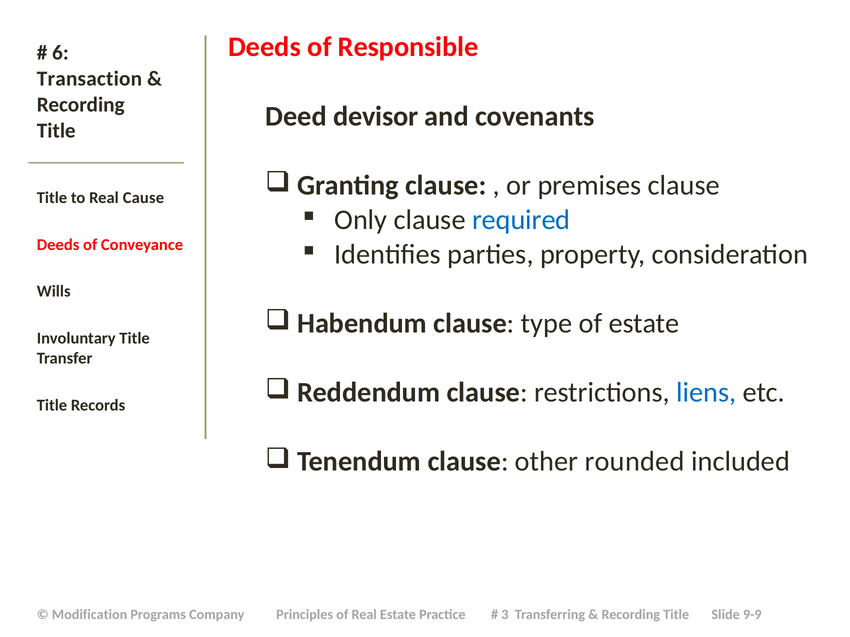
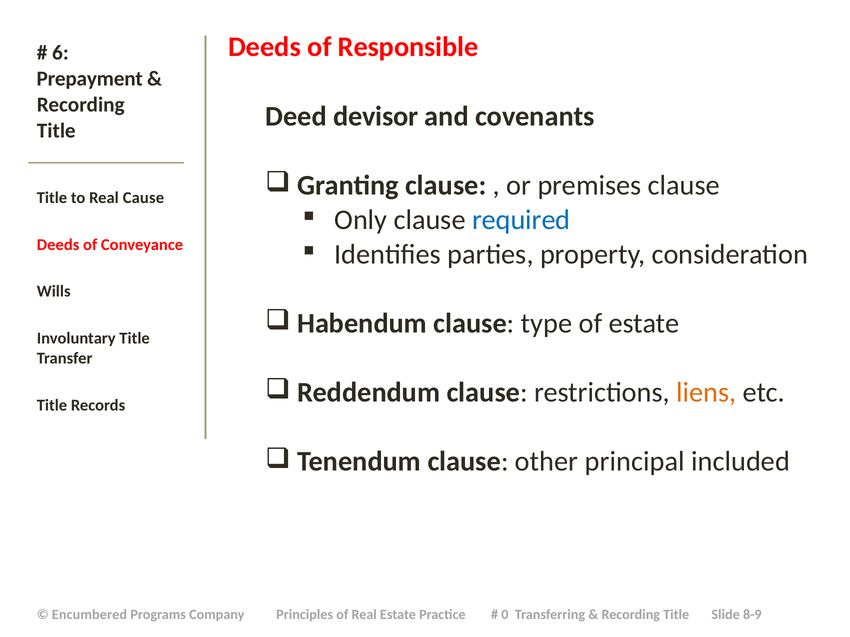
Transaction: Transaction -> Prepayment (90, 79)
liens colour: blue -> orange (706, 393)
rounded: rounded -> principal (635, 462)
Modification: Modification -> Encumbered (89, 615)
3: 3 -> 0 (505, 615)
9-9: 9-9 -> 8-9 (752, 615)
